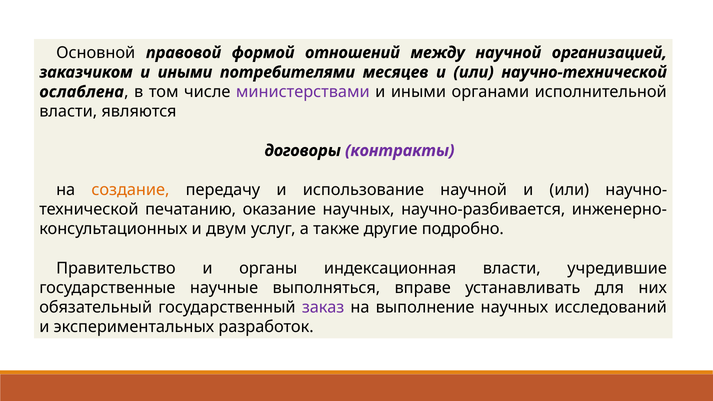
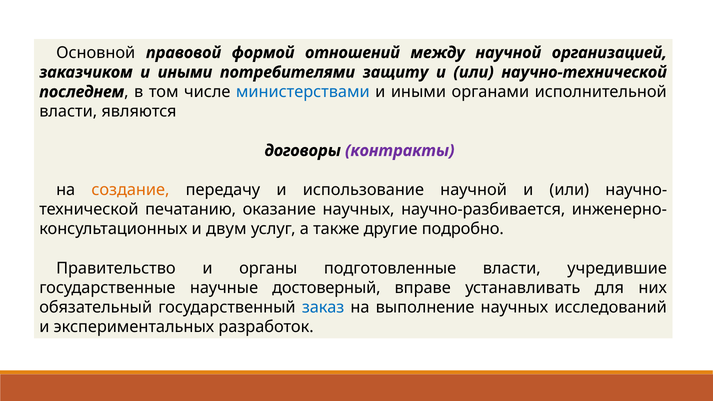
месяцев: месяцев -> защиту (396, 72)
ослаблена: ослаблена -> последнем (82, 92)
министерствами colour: purple -> blue (303, 92)
индексационная: индексационная -> подготовленные (390, 268)
выполняться: выполняться -> достоверный (326, 288)
заказ colour: purple -> blue (323, 307)
